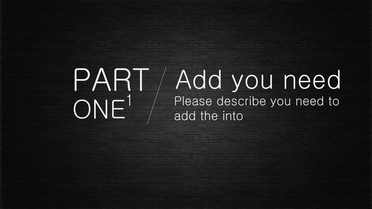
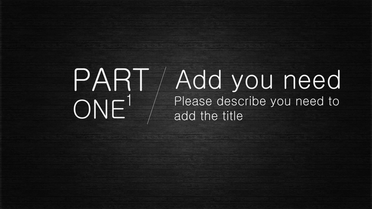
into: into -> title (233, 116)
